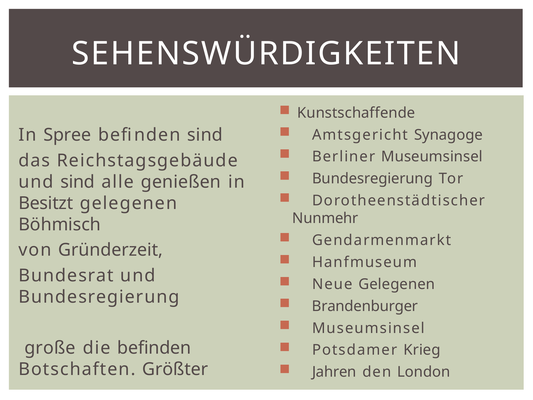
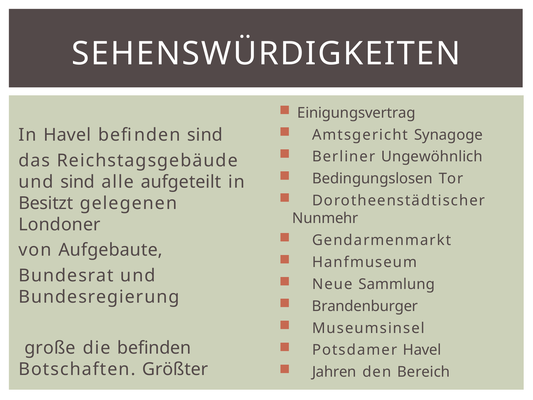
Kunstschaffende: Kunstschaffende -> Einigungsvertrag (356, 113)
In Spree: Spree -> Havel (67, 135)
Berliner Museumsinsel: Museumsinsel -> Ungewöhnlich (432, 157)
Bundesregierung: Bundesregierung -> Bedingungslosen (372, 179)
genießen: genießen -> aufgeteilt (181, 182)
Böhmisch: Böhmisch -> Londoner (60, 224)
Gründerzeit: Gründerzeit -> Aufgebaute (111, 250)
Neue Gelegenen: Gelegenen -> Sammlung (397, 284)
Potsdamer Krieg: Krieg -> Havel (422, 350)
London: London -> Bereich (424, 372)
